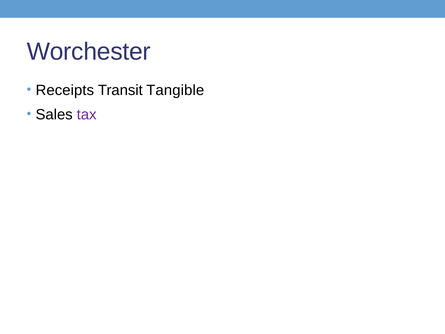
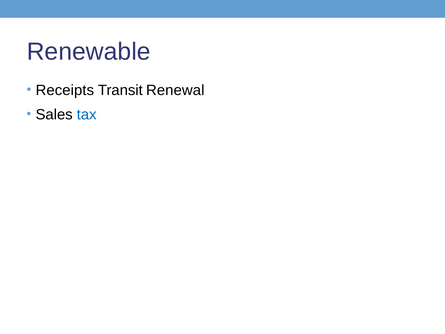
Worchester: Worchester -> Renewable (89, 52)
Tangible: Tangible -> Renewal (175, 90)
tax colour: purple -> blue (87, 115)
